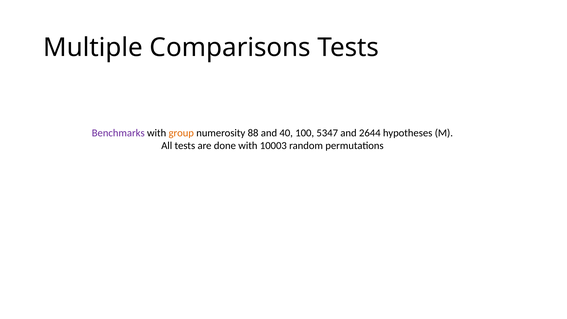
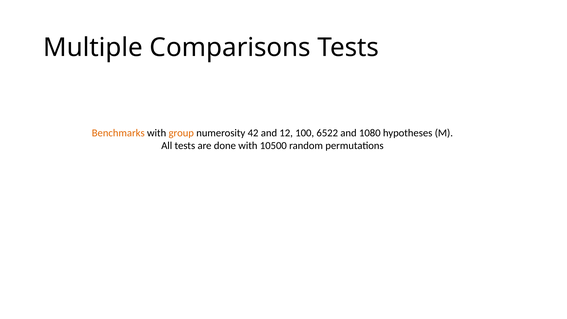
Benchmarks colour: purple -> orange (118, 133)
88: 88 -> 42 (253, 133)
40: 40 -> 12 (286, 133)
5347: 5347 -> 6522 (327, 133)
2644: 2644 -> 1080 (370, 133)
10003: 10003 -> 10500 (273, 146)
